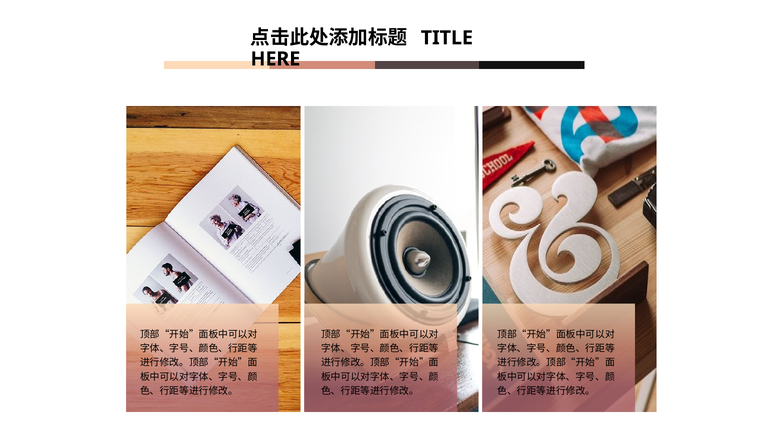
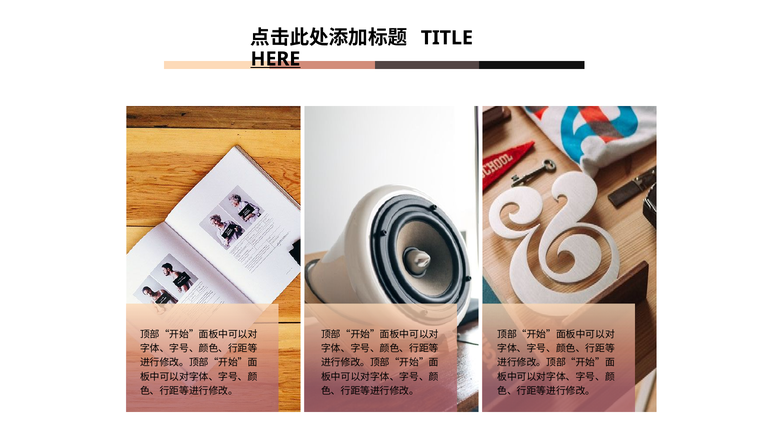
HERE underline: none -> present (275, 59)
